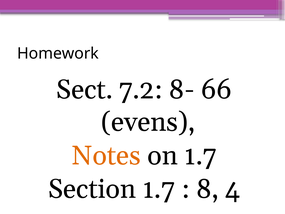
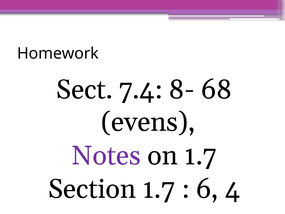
7.2: 7.2 -> 7.4 (141, 90)
66: 66 -> 68 (217, 90)
Notes colour: orange -> purple (106, 155)
8: 8 -> 6 (207, 189)
